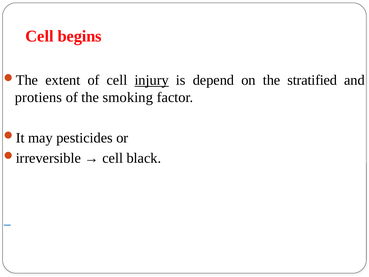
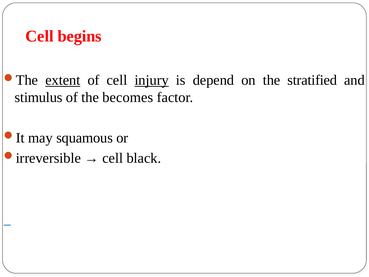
extent underline: none -> present (63, 80)
protiens: protiens -> stimulus (39, 97)
smoking: smoking -> becomes (128, 97)
pesticides: pesticides -> squamous (85, 138)
